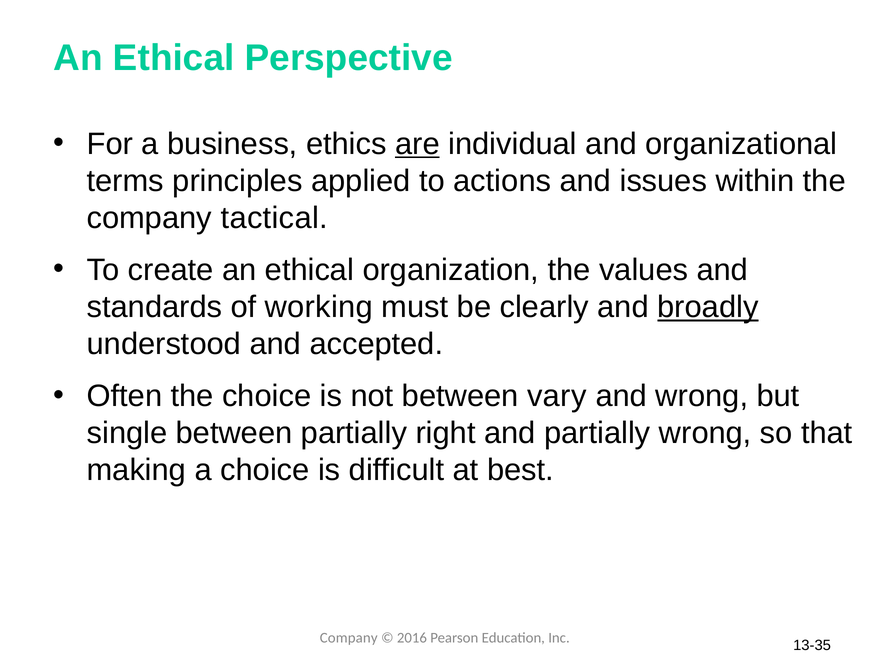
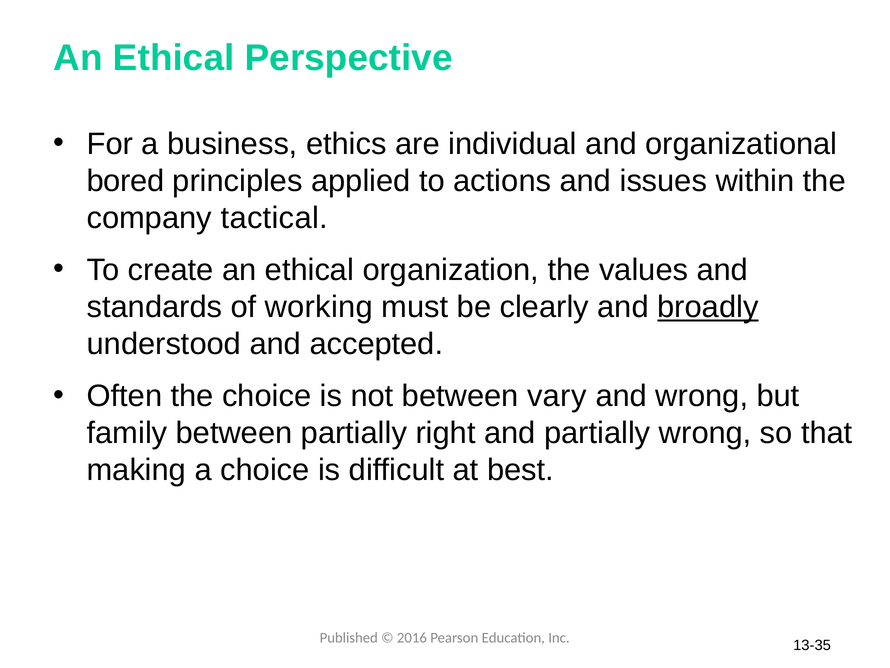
are underline: present -> none (417, 144)
terms: terms -> bored (125, 181)
single: single -> family (127, 433)
Company: Company -> Published (349, 637)
